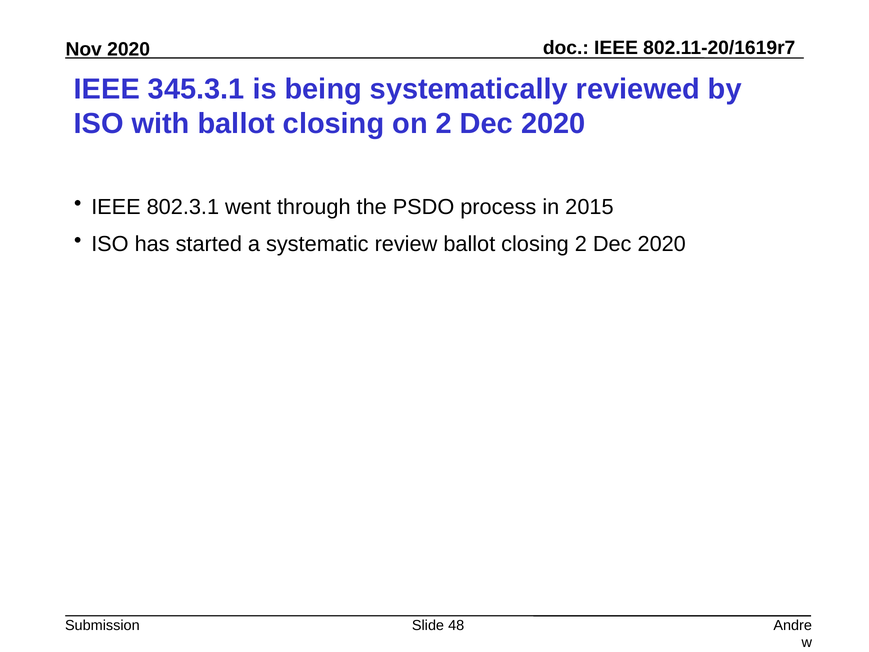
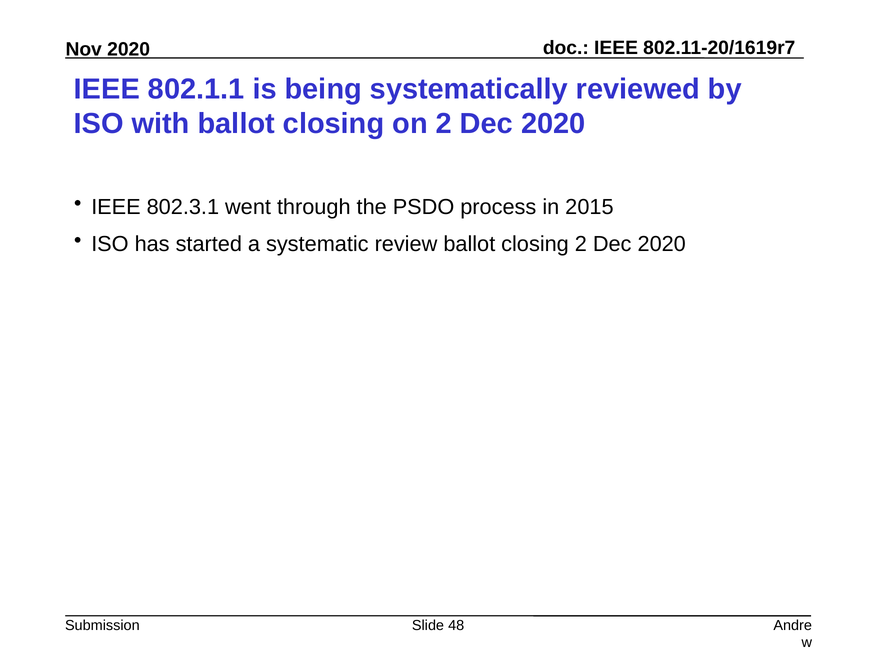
345.3.1: 345.3.1 -> 802.1.1 (196, 89)
